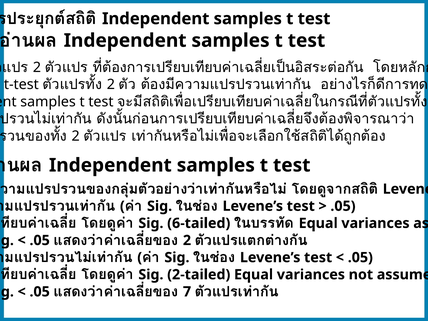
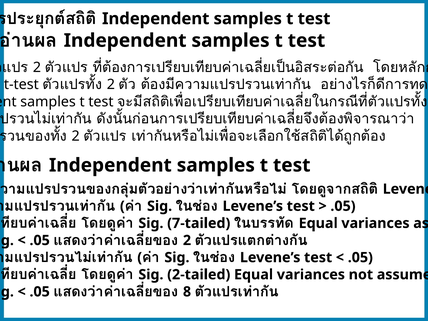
6-tailed: 6-tailed -> 7-tailed (199, 223)
7: 7 -> 8 (187, 292)
